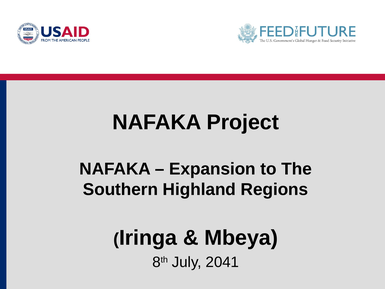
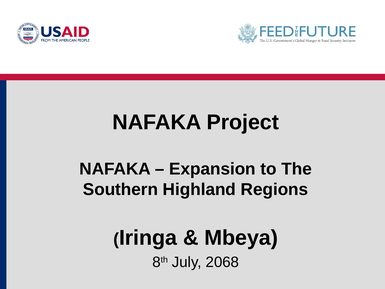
2041: 2041 -> 2068 (222, 262)
